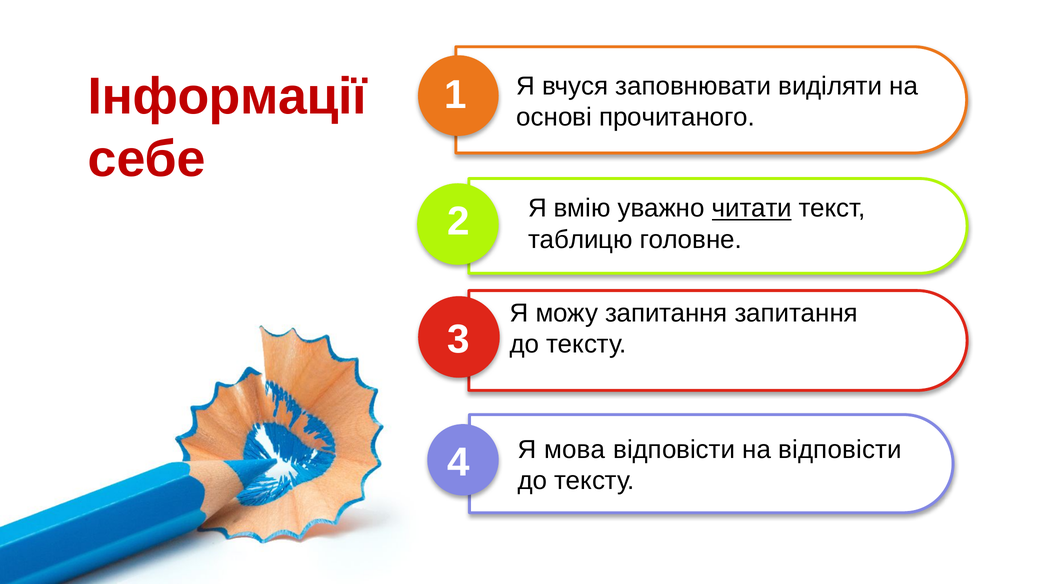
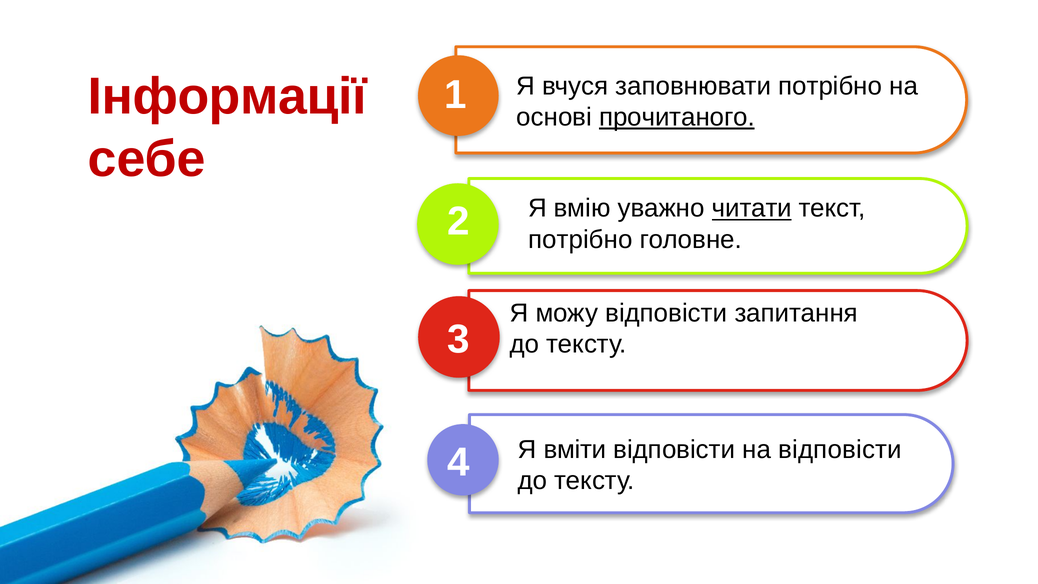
заповнювати виділяти: виділяти -> потрібно (830, 86)
прочитаного underline: none -> present (677, 117)
таблицю: таблицю -> потрібно (580, 239)
можу запитання: запитання -> відповісти (666, 313)
мова: мова -> вміти (575, 449)
